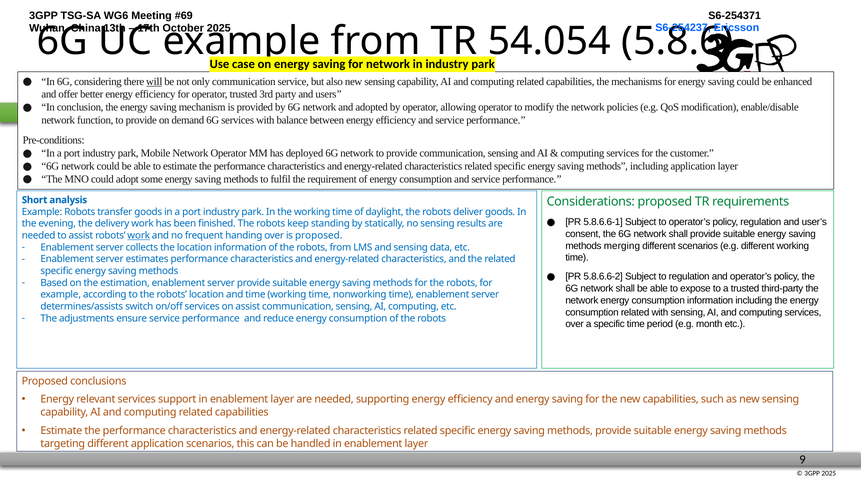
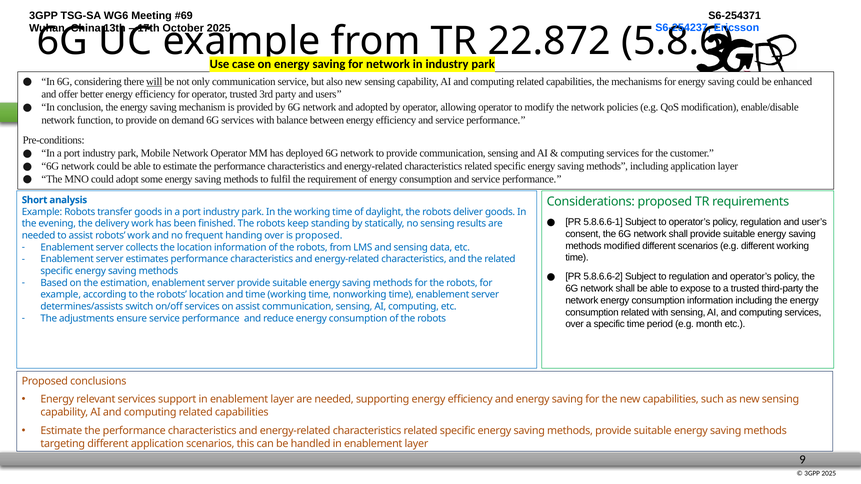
54.054: 54.054 -> 22.872 (549, 41)
work underline: present -> none (139, 236)
merging: merging -> modified (622, 246)
